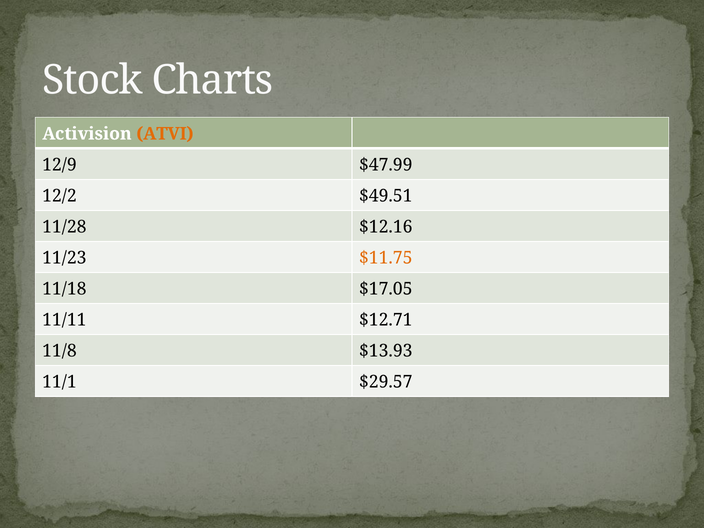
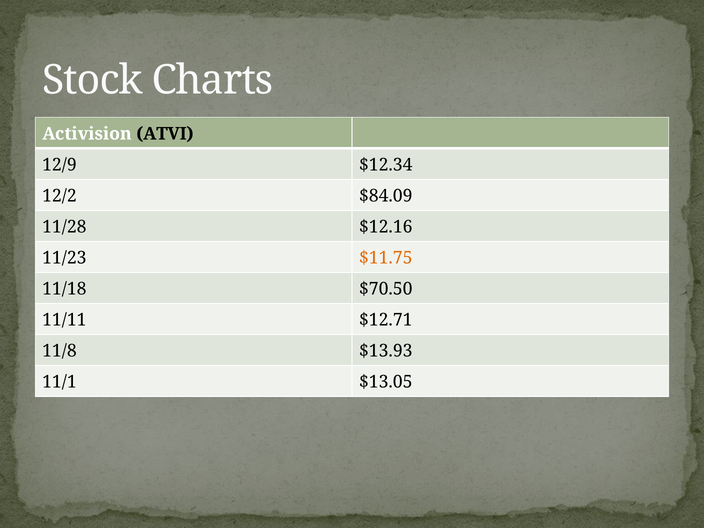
ATVI colour: orange -> black (165, 134)
$47.99: $47.99 -> $12.34 (386, 165)
$49.51: $49.51 -> $84.09 (386, 196)
$17.05: $17.05 -> $70.50 (386, 289)
$29.57: $29.57 -> $13.05 (386, 382)
